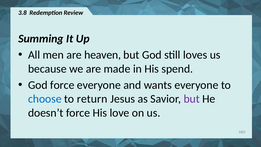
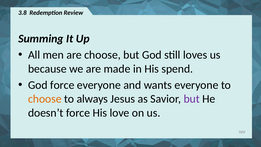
are heaven: heaven -> choose (103, 55)
choose colour: blue -> orange (45, 99)
return: return -> always (92, 99)
